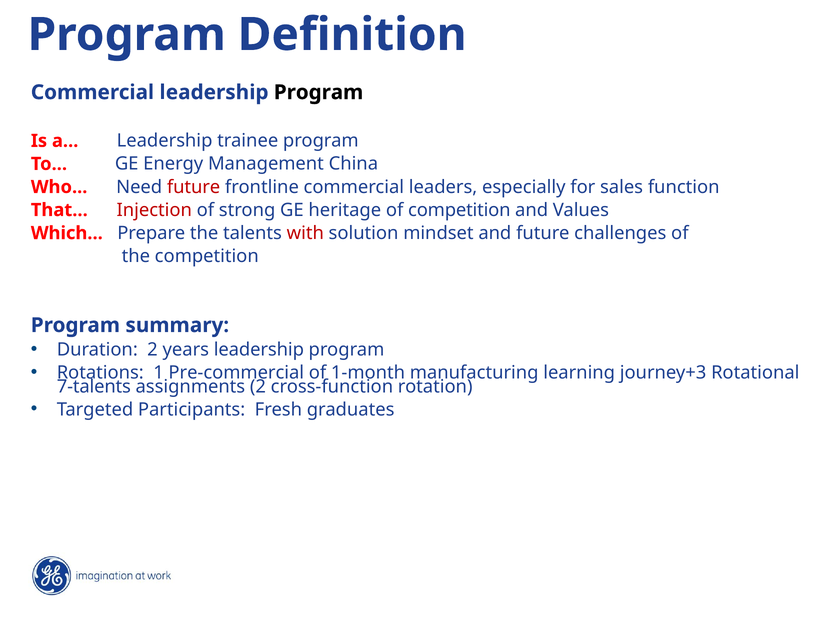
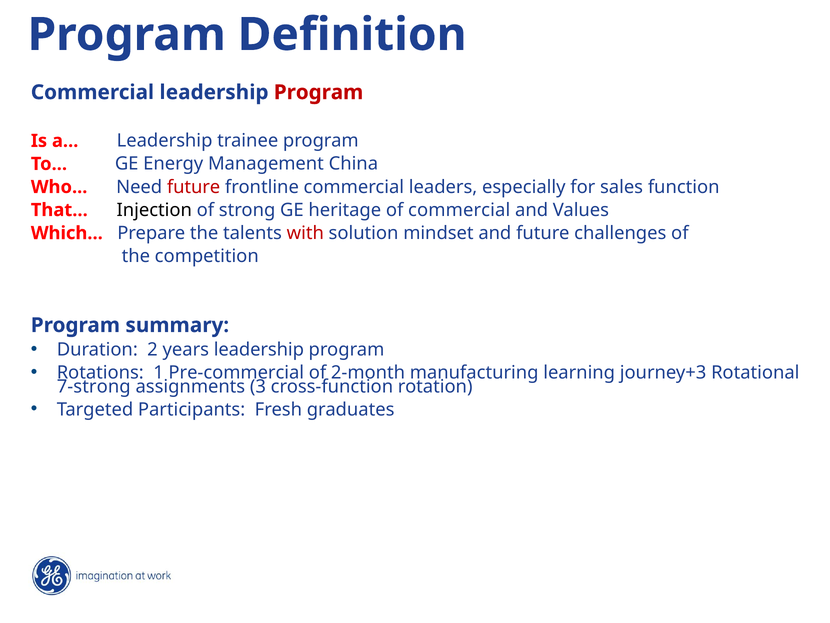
Program colour: black -> red (319, 92)
Injection colour: red -> black (154, 210)
of competition: competition -> commercial (459, 210)
1-month: 1-month -> 2-month (368, 372)
7-talents: 7-talents -> 7-strong (94, 386)
assignments 2: 2 -> 3 (258, 386)
